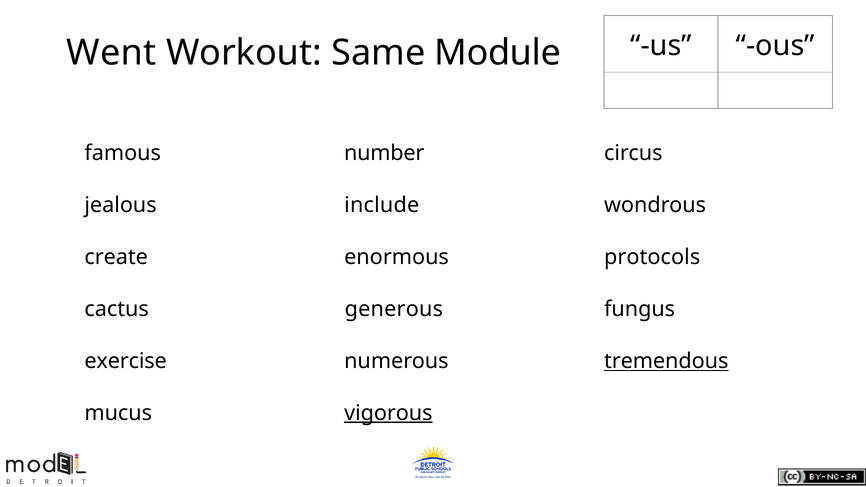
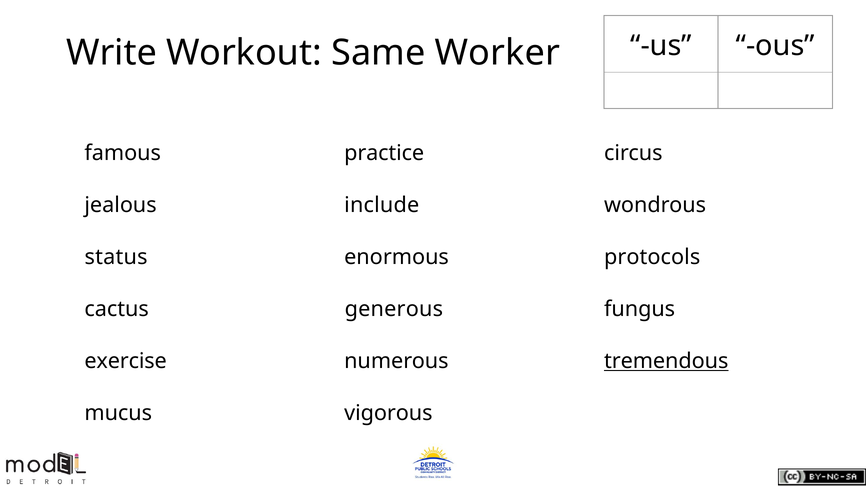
Went: Went -> Write (112, 53)
Module: Module -> Worker (497, 53)
number: number -> practice (384, 153)
create: create -> status (116, 257)
vigorous underline: present -> none (388, 413)
